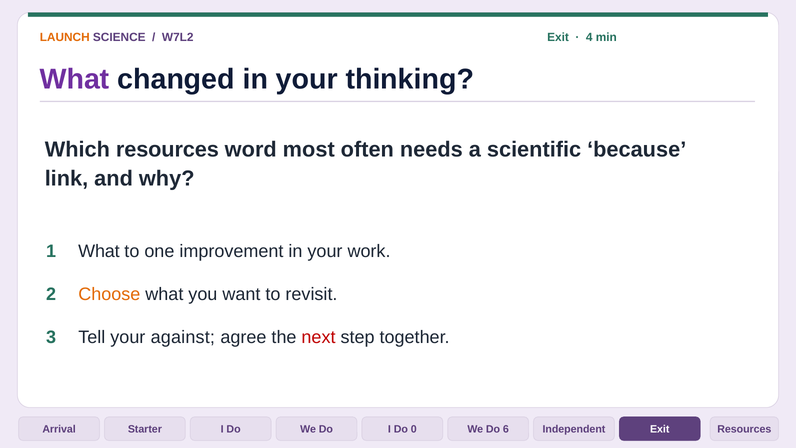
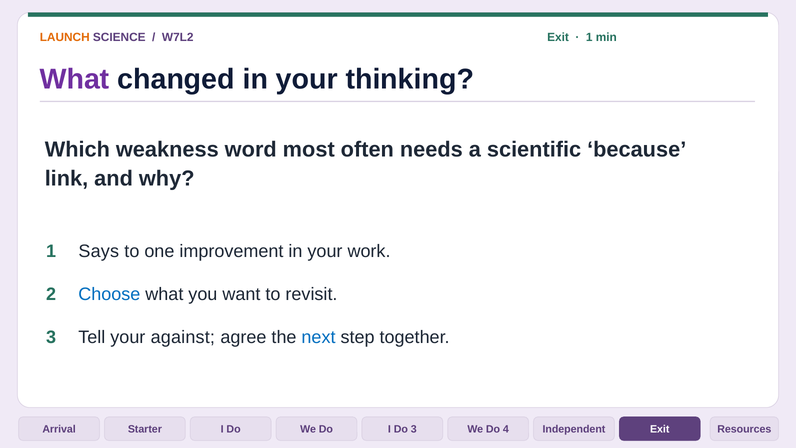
4: 4 -> 1 (589, 37)
Which resources: resources -> weakness (167, 150)
1 What: What -> Says (99, 251)
Choose colour: orange -> blue (109, 294)
next colour: red -> blue (318, 337)
Do 0: 0 -> 3 (414, 429)
6: 6 -> 4 (506, 429)
